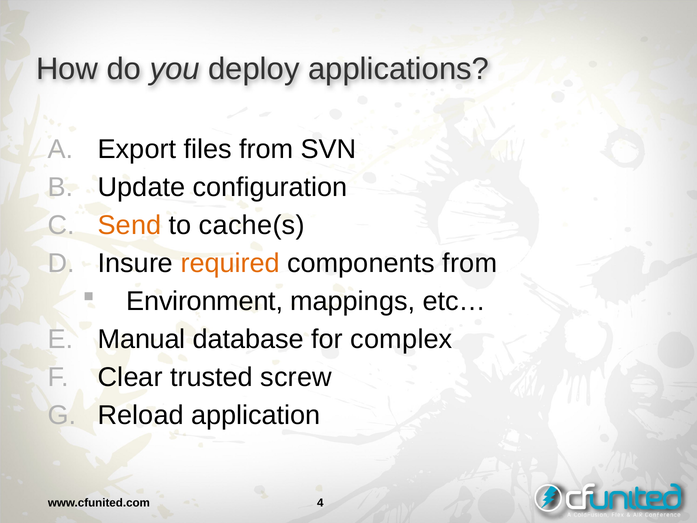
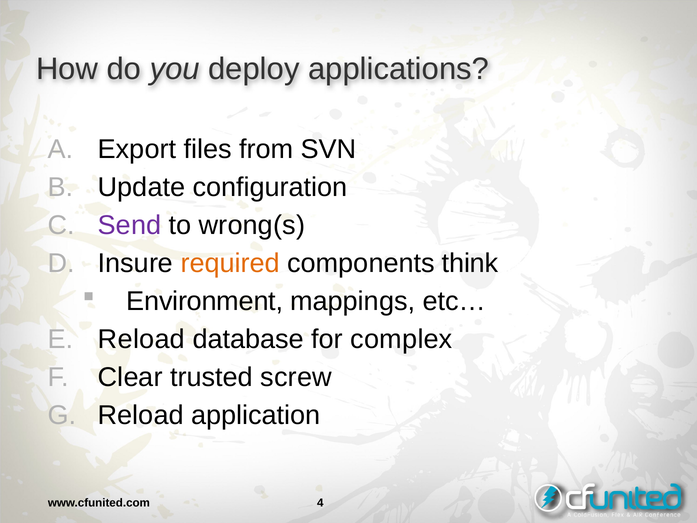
Send colour: orange -> purple (130, 225)
cache(s: cache(s -> wrong(s (252, 225)
components from: from -> think (470, 263)
Manual: Manual -> Reload (141, 339)
